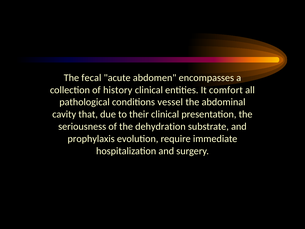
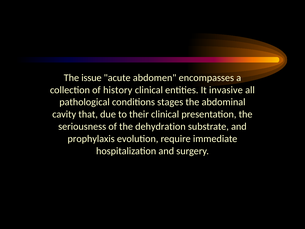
fecal: fecal -> issue (91, 78)
comfort: comfort -> invasive (226, 90)
vessel: vessel -> stages (170, 102)
